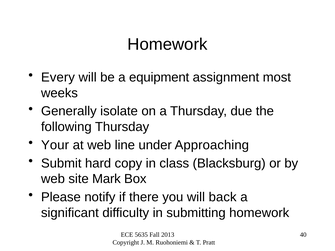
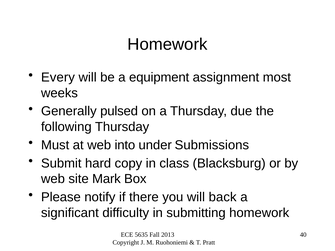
isolate: isolate -> pulsed (119, 111)
Your: Your -> Must (55, 145)
line: line -> into (125, 145)
Approaching: Approaching -> Submissions (212, 145)
